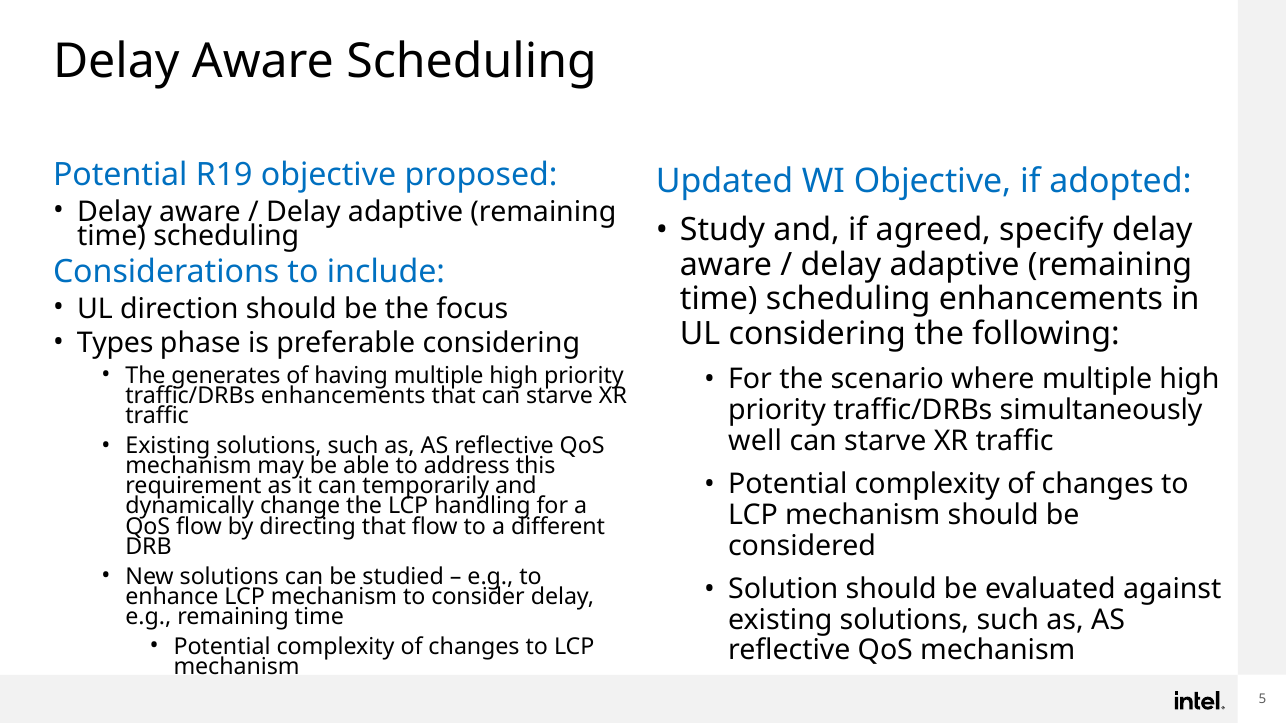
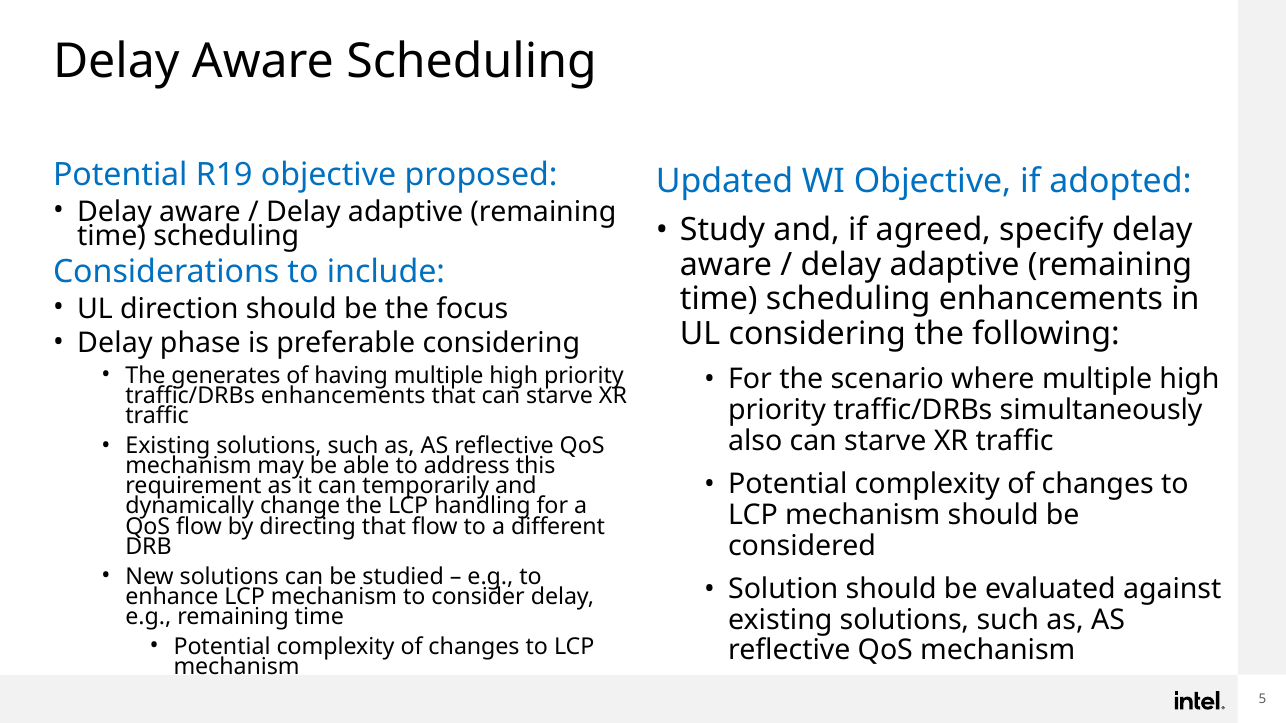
Types: Types -> Delay (115, 343)
well: well -> also (755, 441)
